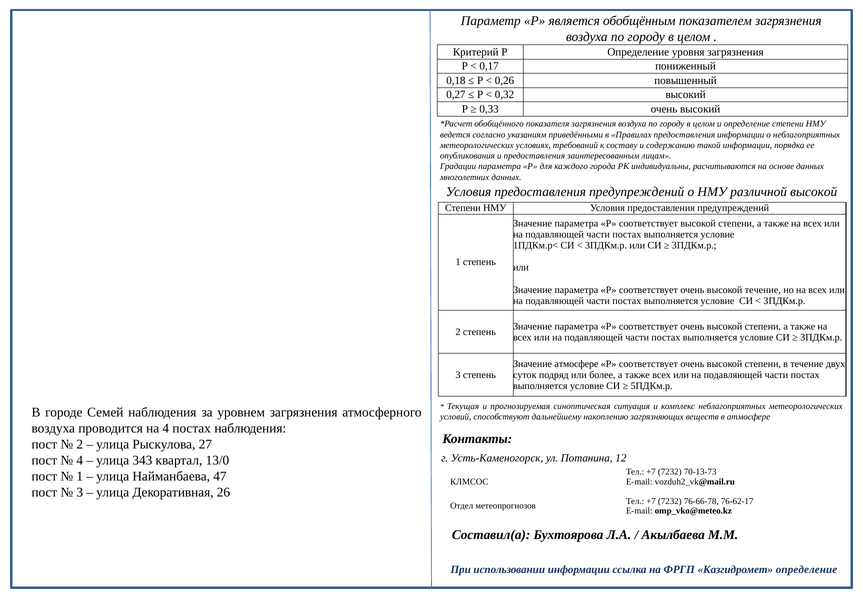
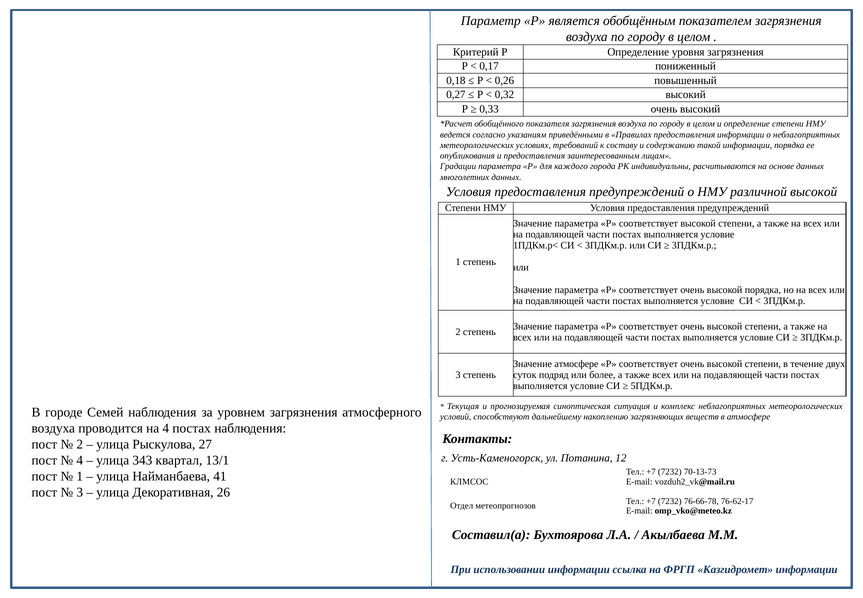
высокой течение: течение -> порядка (763, 290)
13/0: 13/0 -> 13/1 (217, 460)
47: 47 -> 41 (220, 476)
Казгидромет определение: определение -> информации (807, 569)
